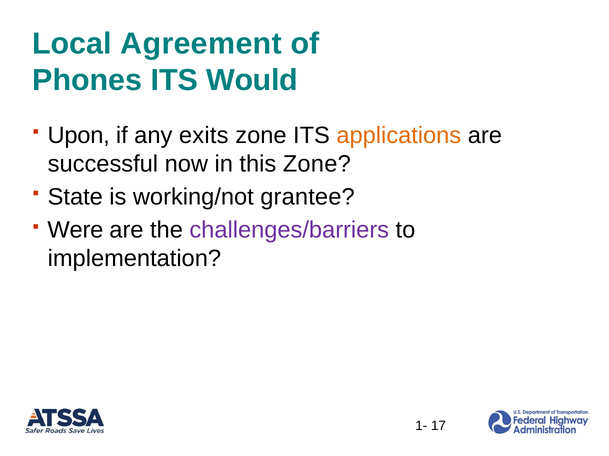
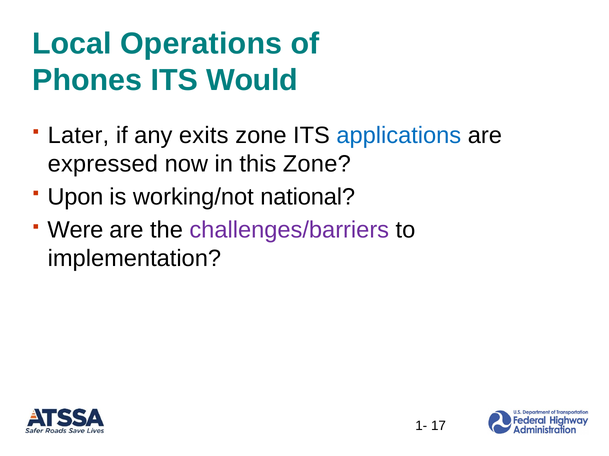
Agreement: Agreement -> Operations (201, 44)
Upon: Upon -> Later (78, 136)
applications colour: orange -> blue (399, 136)
successful: successful -> expressed (103, 164)
State: State -> Upon (75, 197)
grantee: grantee -> national (308, 197)
